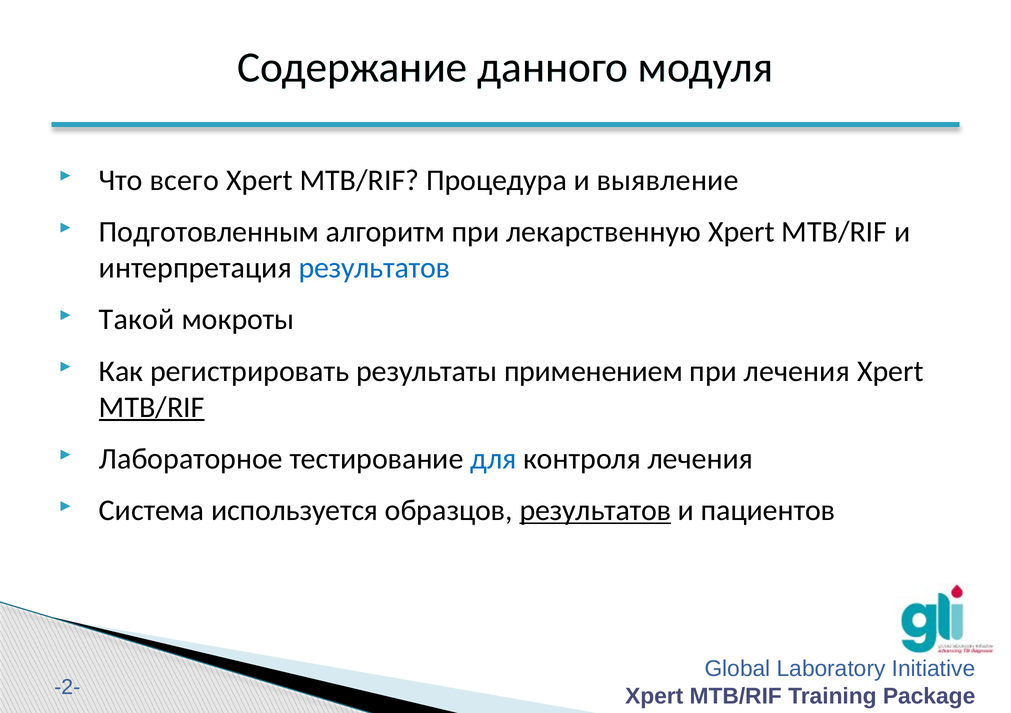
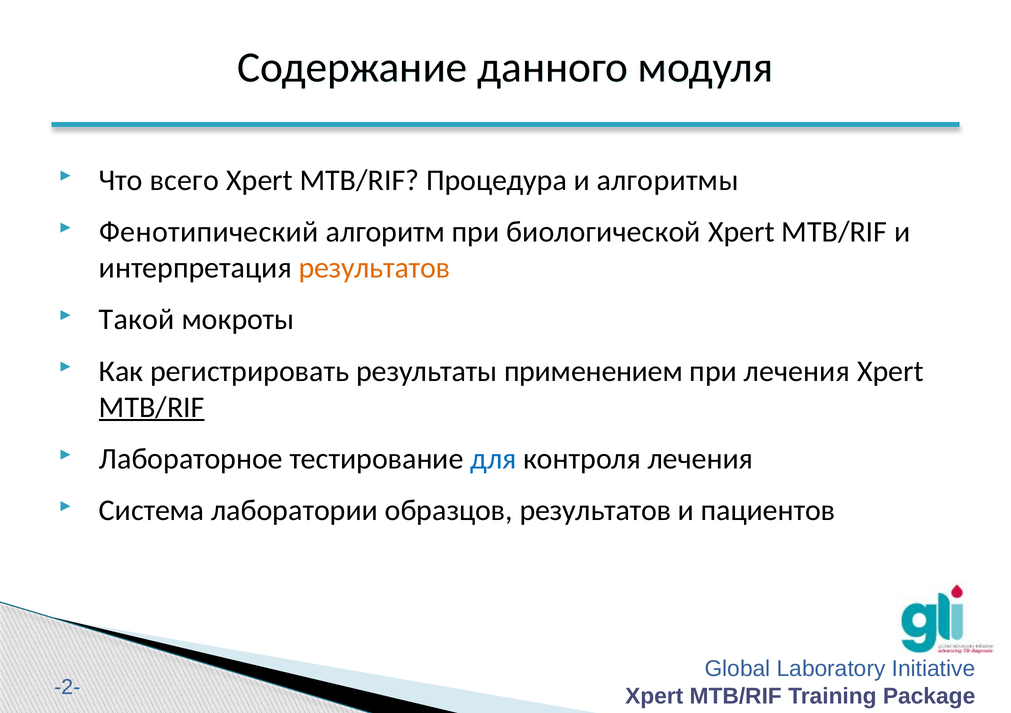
выявление: выявление -> алгоритмы (668, 180)
Подготовленным: Подготовленным -> Фенотипический (209, 232)
лекарственную: лекарственную -> биологической (603, 232)
результатов colour: blue -> orange (374, 268)
используется: используется -> лаборатории (295, 511)
результатов underline: present -> none (595, 511)
